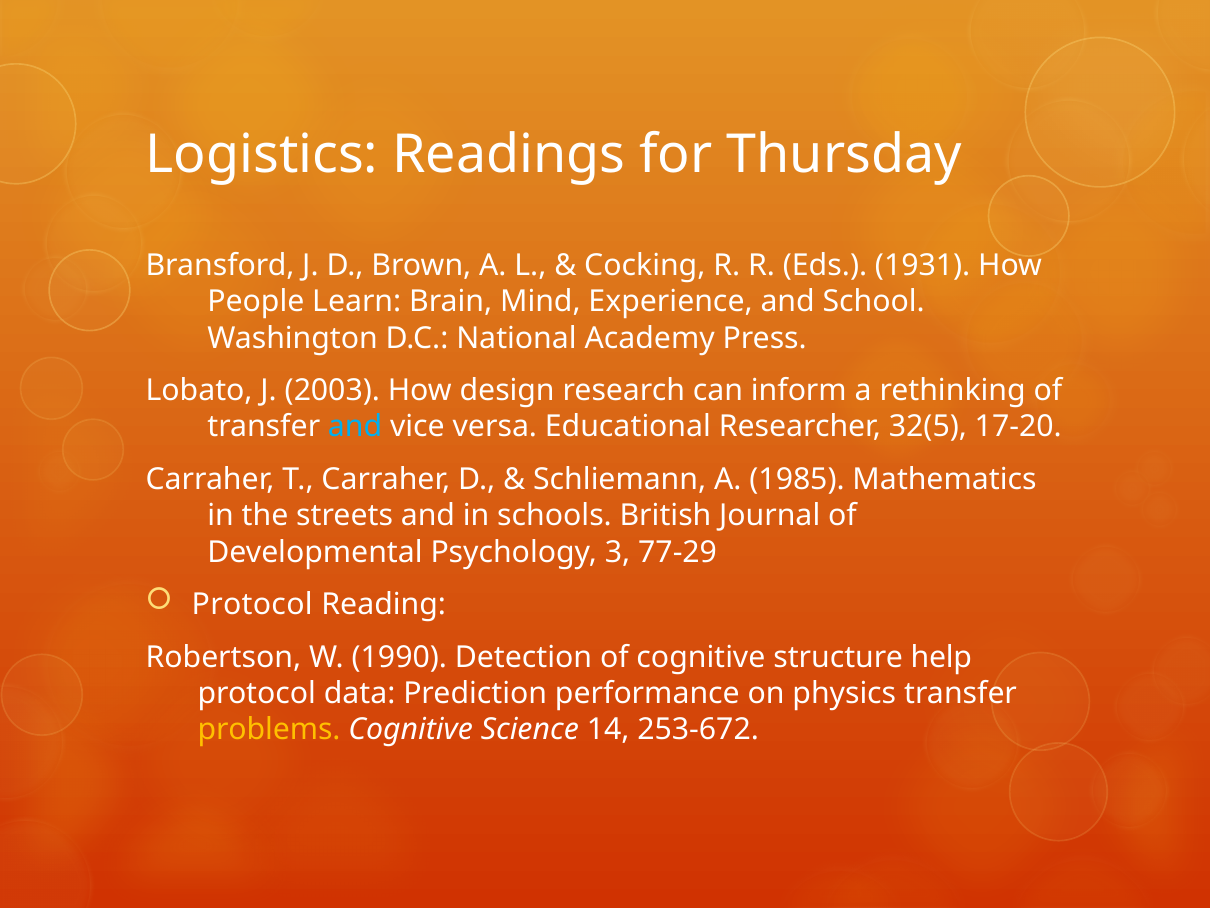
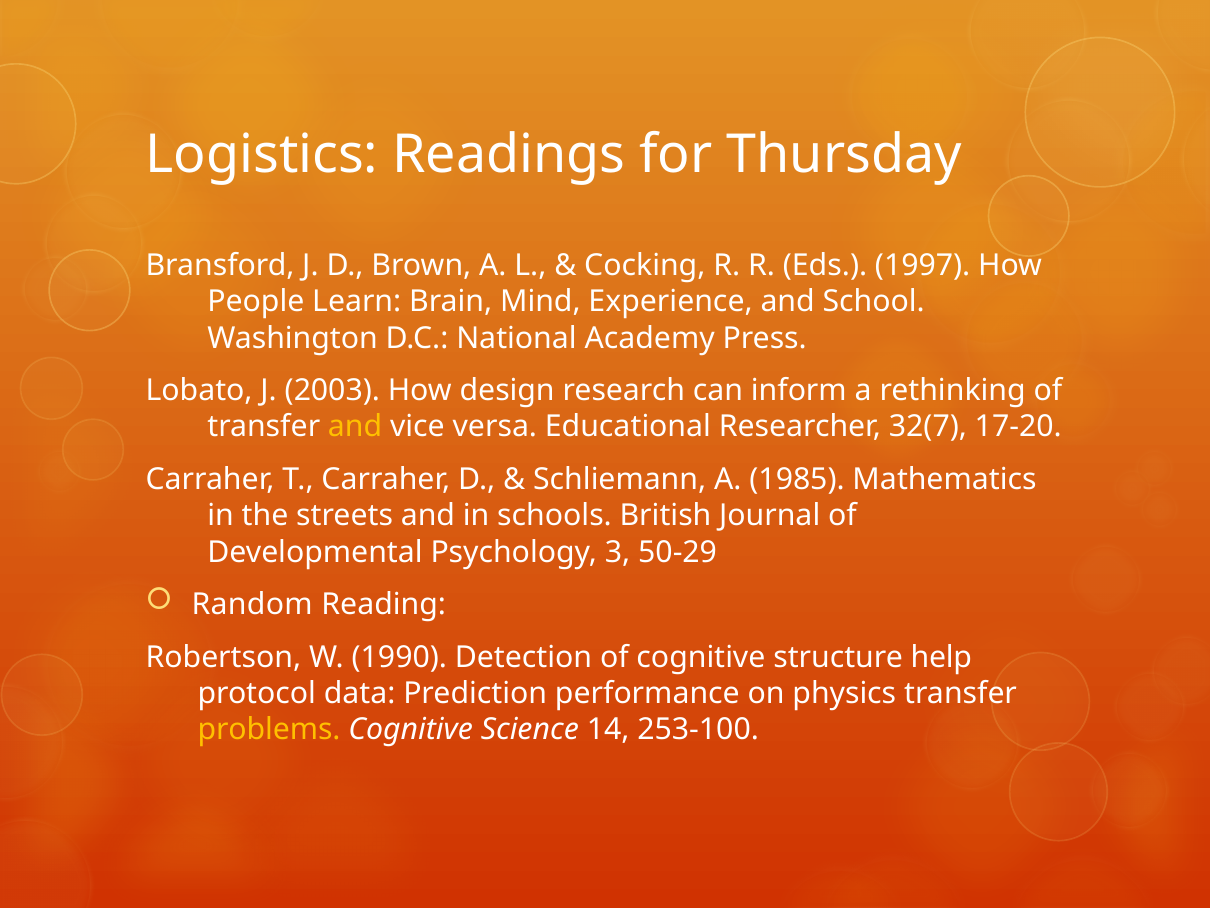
1931: 1931 -> 1997 (923, 265)
and colour: light blue -> yellow (355, 427)
32(5: 32(5 -> 32(7 (928, 427)
77-29: 77-29 -> 50-29 (678, 552)
Protocol: Protocol -> Random (252, 604)
253-672: 253-672 -> 253-100 (698, 729)
